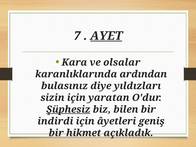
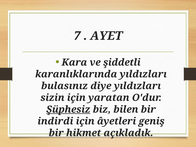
AYET underline: present -> none (106, 36)
olsalar: olsalar -> şiddetli (122, 62)
karanlıklarında ardından: ardından -> yıldızları (143, 74)
